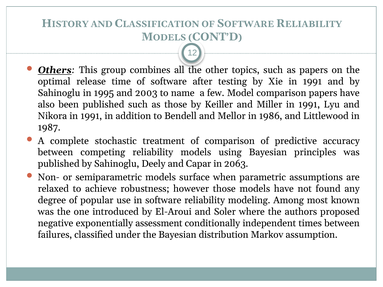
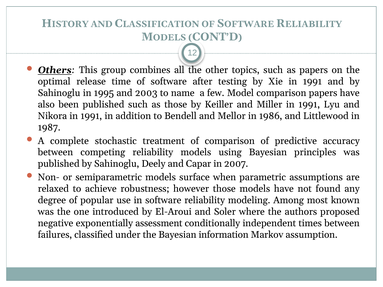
2063: 2063 -> 2007 (236, 164)
distribution: distribution -> information (224, 235)
